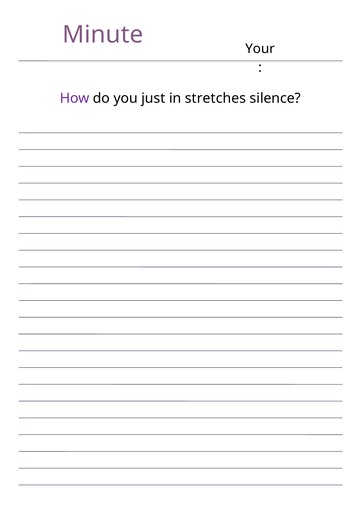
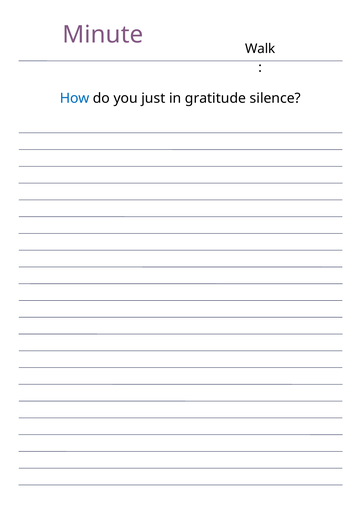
Your: Your -> Walk (260, 49)
How colour: purple -> blue (75, 98)
stretches: stretches -> gratitude (215, 98)
